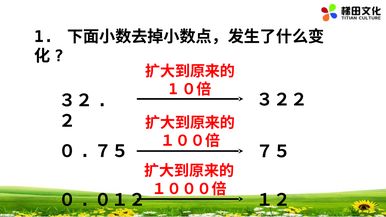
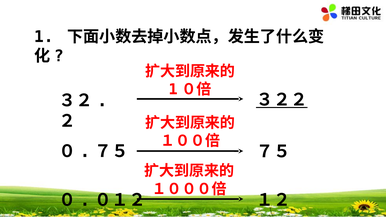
３２２ underline: none -> present (282, 100)
